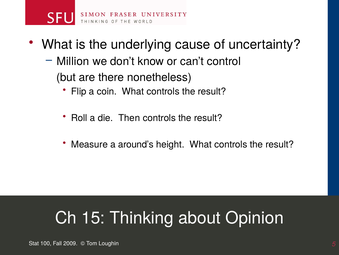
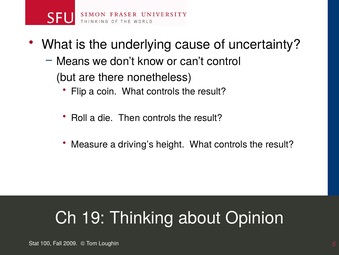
Million: Million -> Means (73, 61)
around’s: around’s -> driving’s (136, 144)
15: 15 -> 19 (93, 217)
